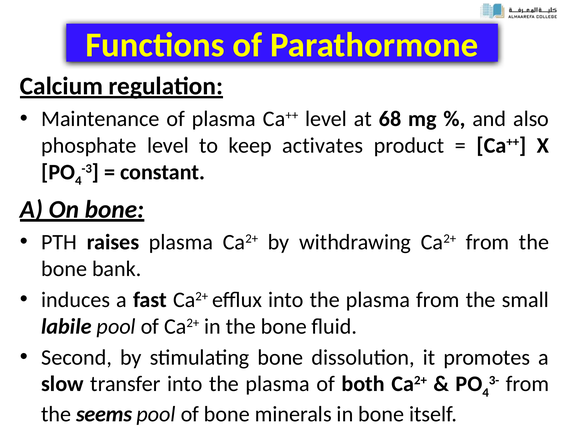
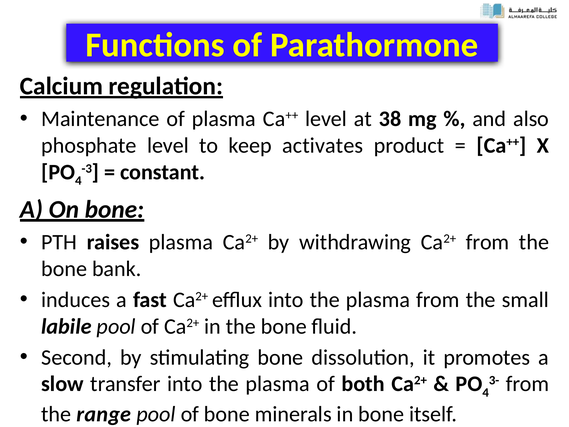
68: 68 -> 38 (390, 119)
seems: seems -> range (104, 414)
